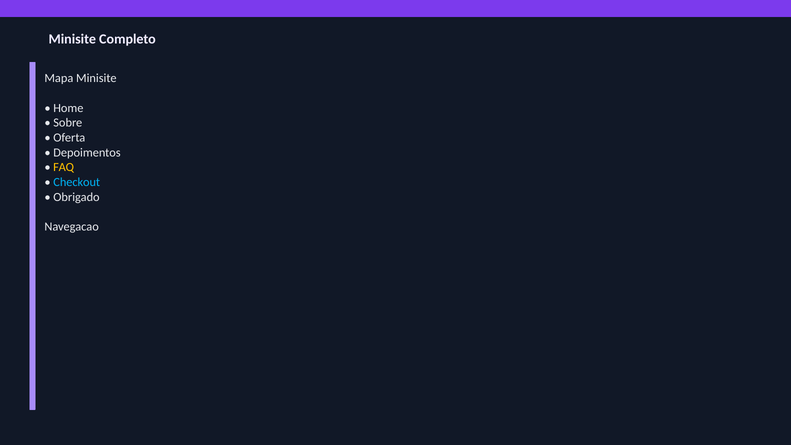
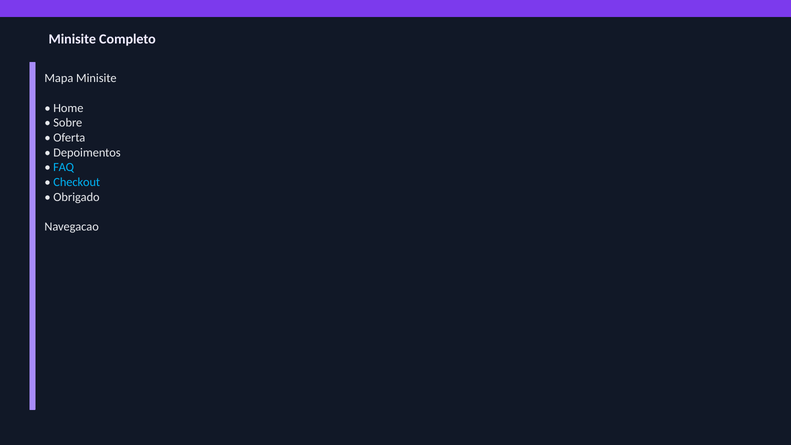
FAQ colour: yellow -> light blue (64, 167)
